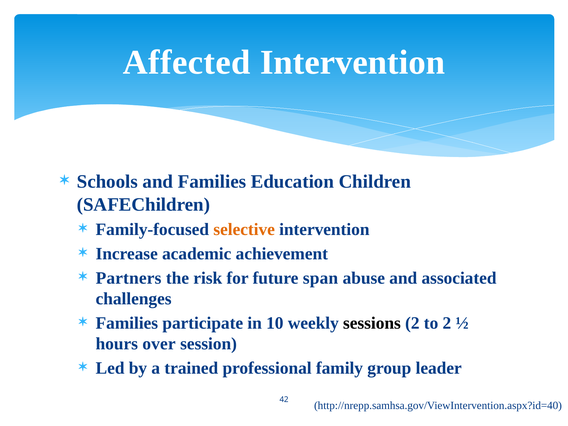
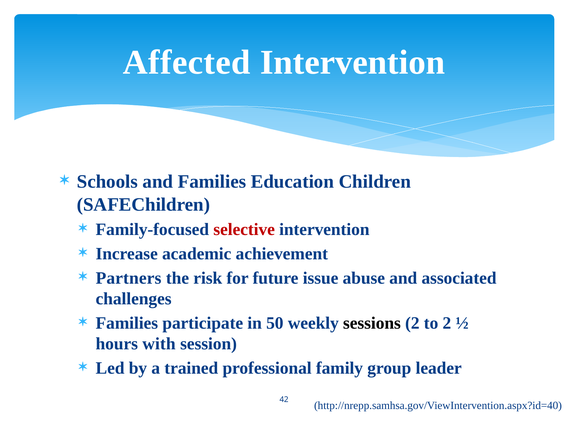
selective colour: orange -> red (244, 230)
span: span -> issue (321, 278)
10: 10 -> 50 (275, 323)
over: over -> with (159, 344)
